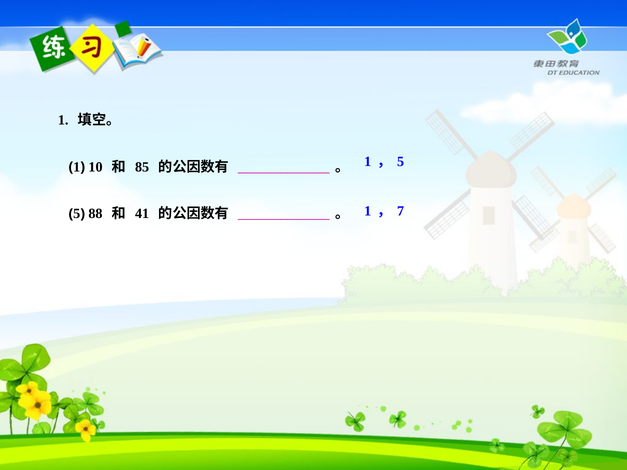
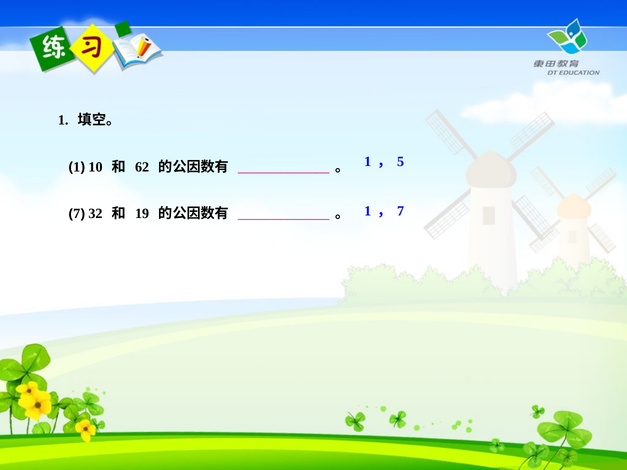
85: 85 -> 62 (142, 167)
5: 5 -> 7 (77, 214)
88: 88 -> 32 (95, 214)
41: 41 -> 19 (142, 214)
